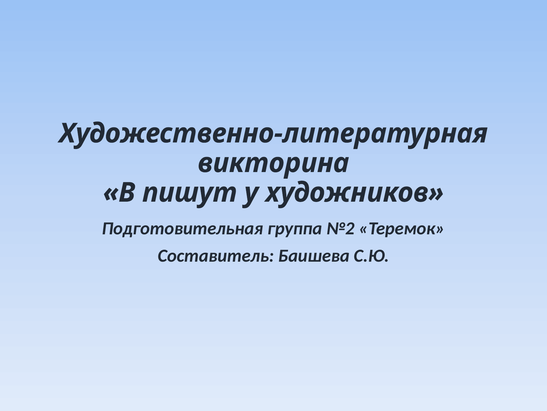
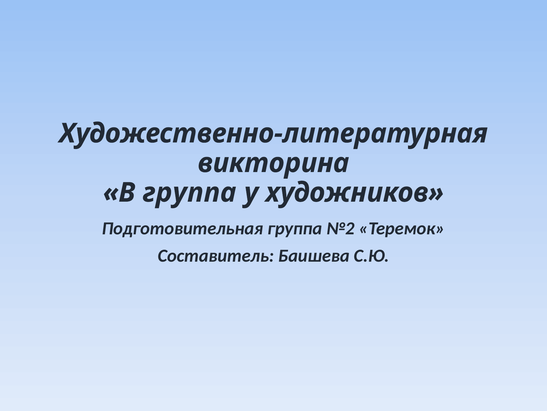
В пишут: пишут -> группа (189, 192)
